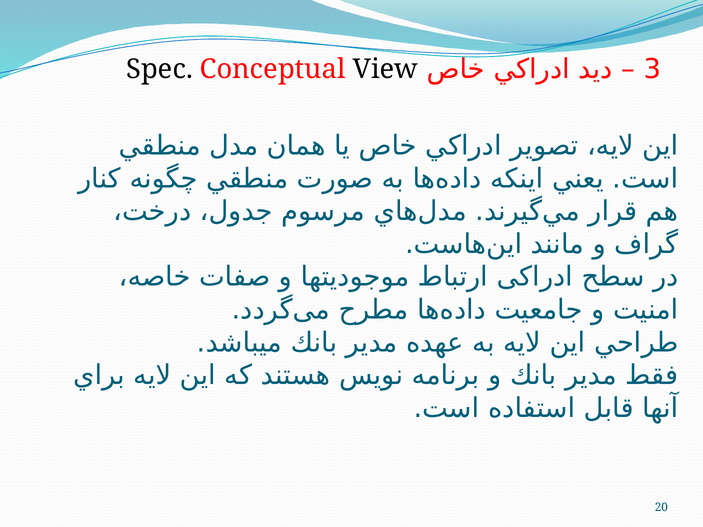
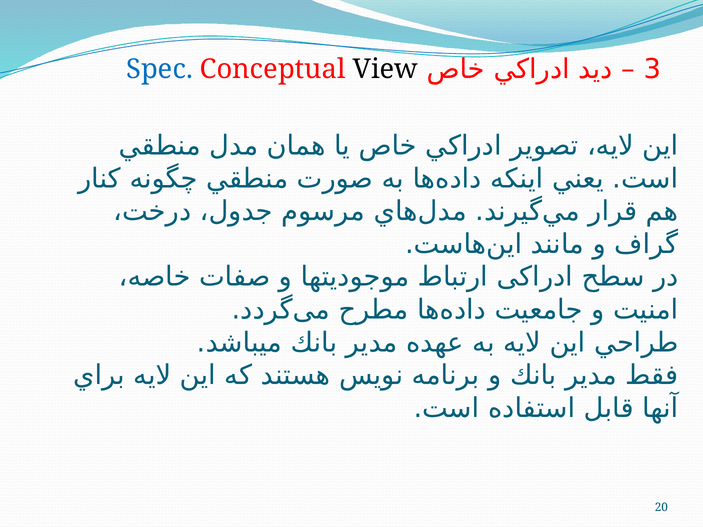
Spec colour: black -> blue (160, 69)
